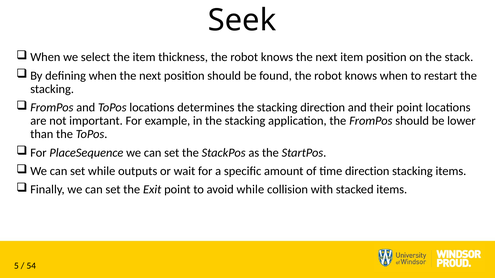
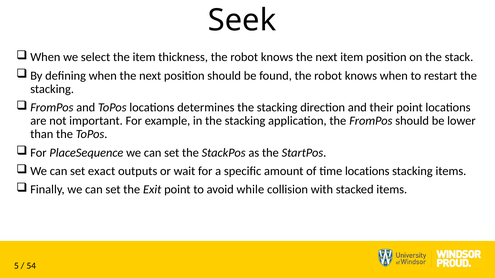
set while: while -> exact (102, 171)
time direction: direction -> locations (367, 171)
